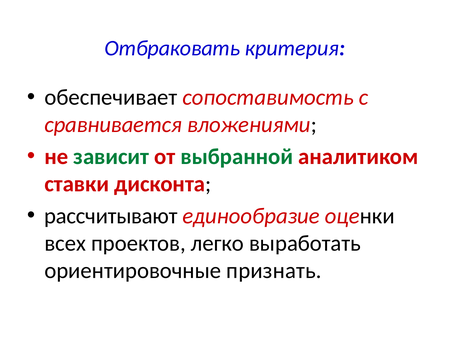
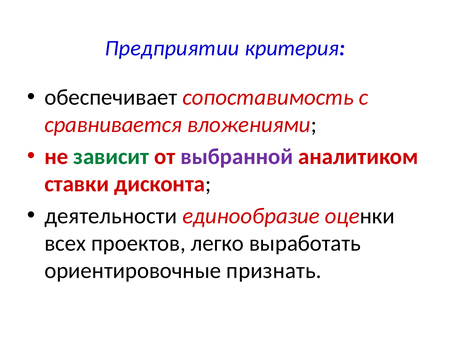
Отбраковать: Отбраковать -> Предприятии (172, 48)
выбранной colour: green -> purple (237, 156)
рассчитывают: рассчитывают -> деятельности (111, 215)
